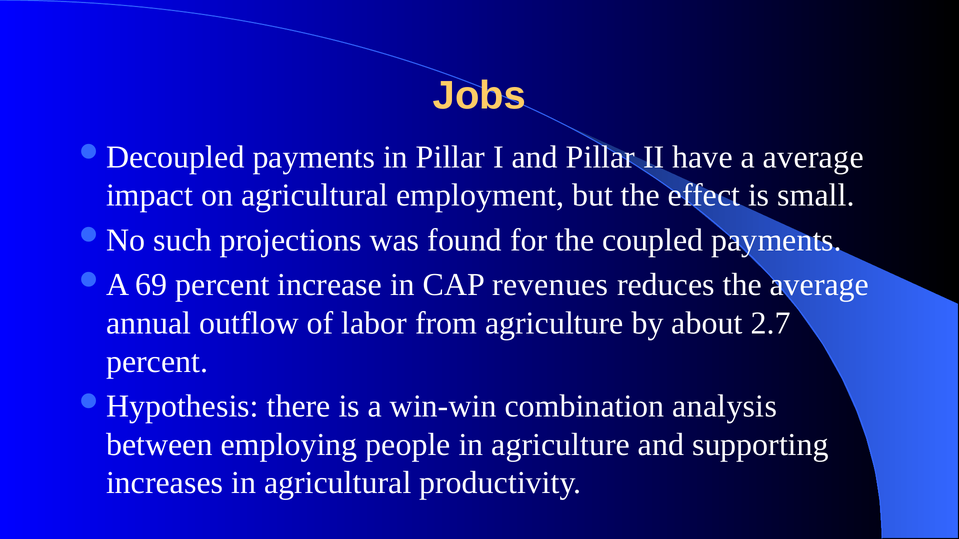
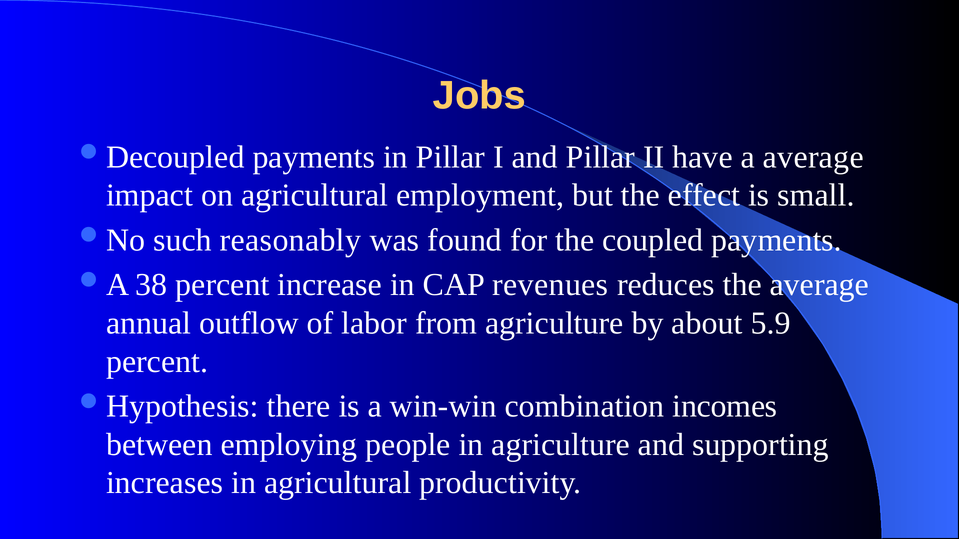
projections: projections -> reasonably (291, 240)
69: 69 -> 38 (151, 285)
2.7: 2.7 -> 5.9 (771, 323)
analysis: analysis -> incomes (725, 407)
